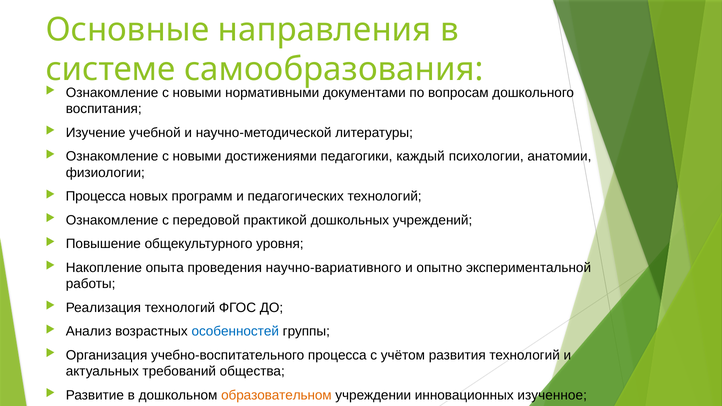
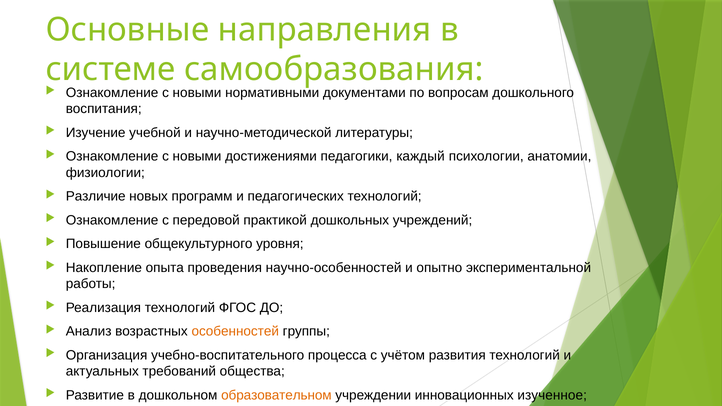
Процесса: Процесса -> Различие (96, 197)
научно-вариативного: научно-вариативного -> научно-особенностей (334, 268)
особенностей colour: blue -> orange (235, 332)
